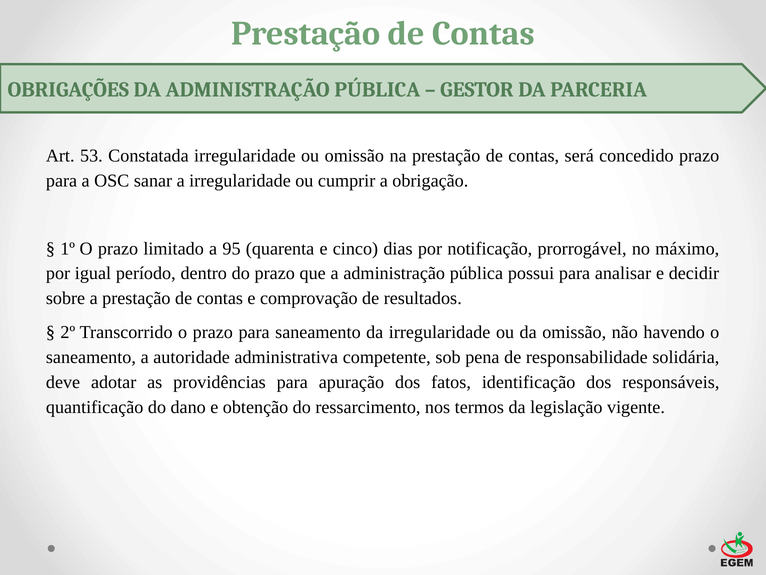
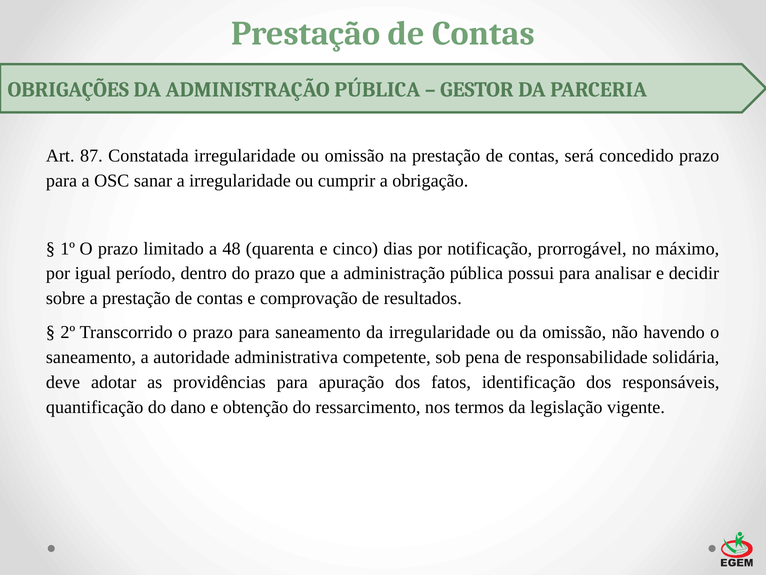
53: 53 -> 87 (91, 156)
95: 95 -> 48 (232, 248)
